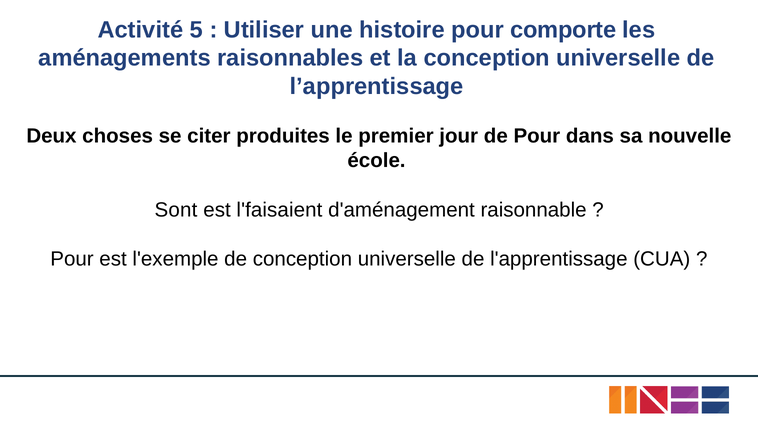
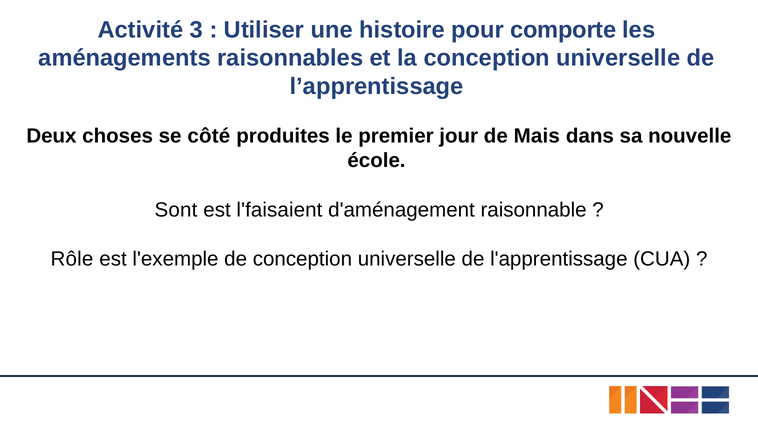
5: 5 -> 3 (196, 30)
citer: citer -> côté (209, 136)
de Pour: Pour -> Mais (537, 136)
Pour: Pour -> Rôle (72, 259)
